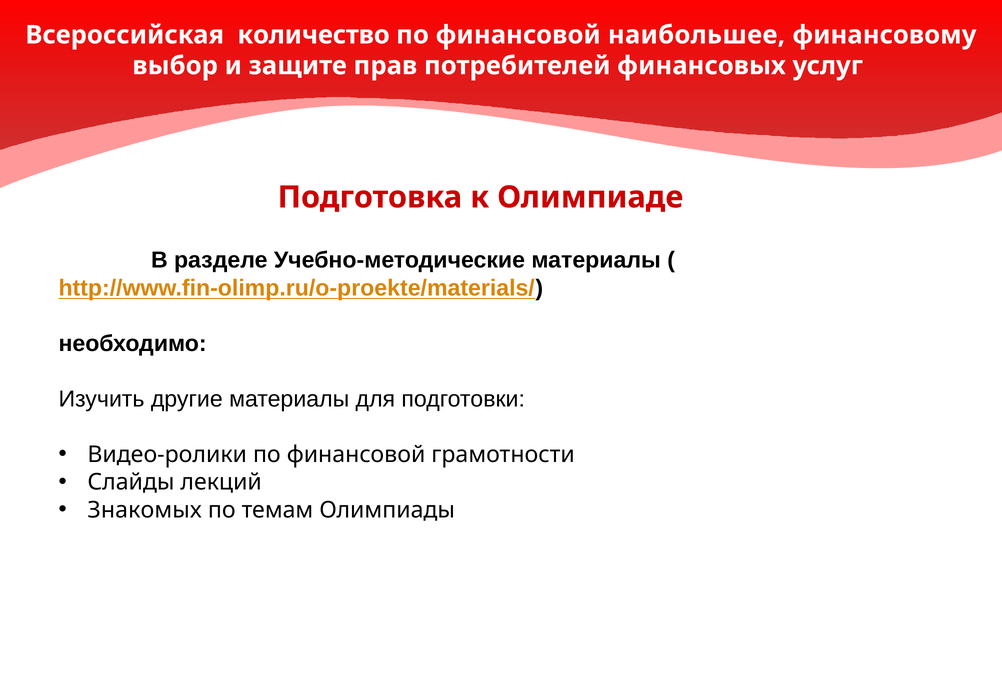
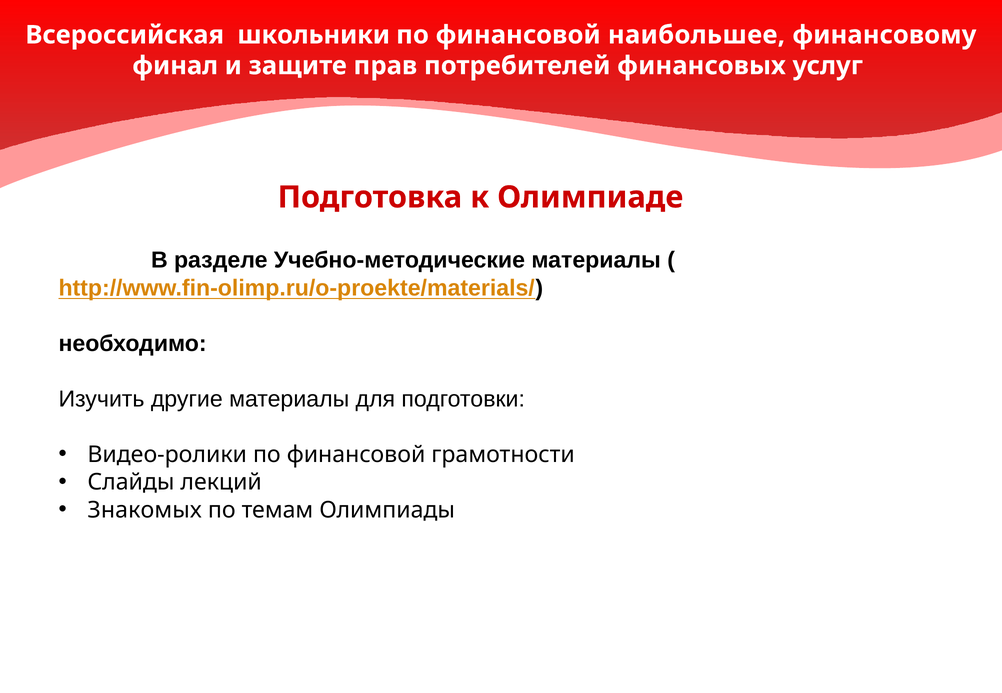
количество: количество -> школьники (314, 35)
выбор: выбор -> финал (175, 66)
